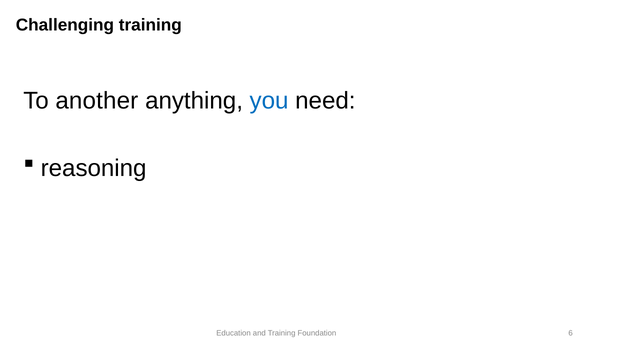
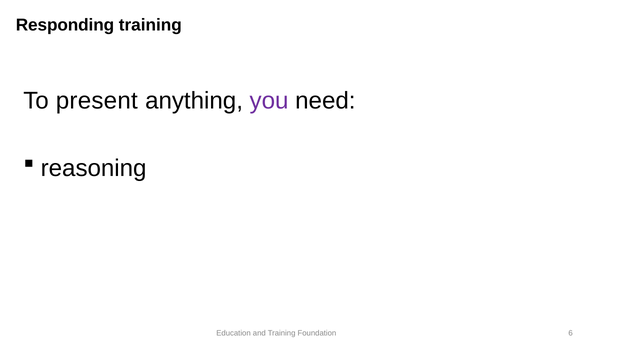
Challenging: Challenging -> Responding (65, 25)
another: another -> present (97, 101)
you colour: blue -> purple (269, 101)
